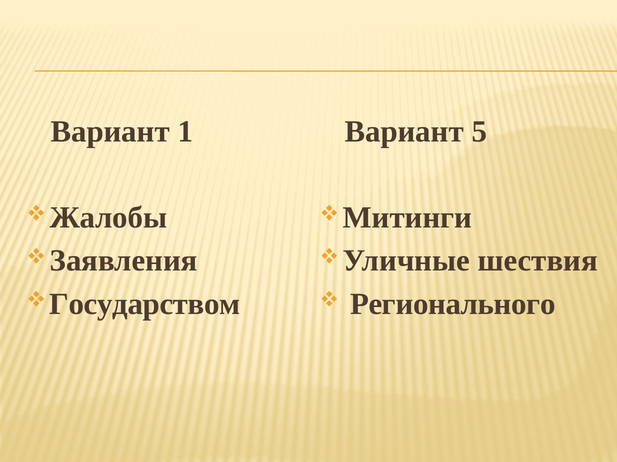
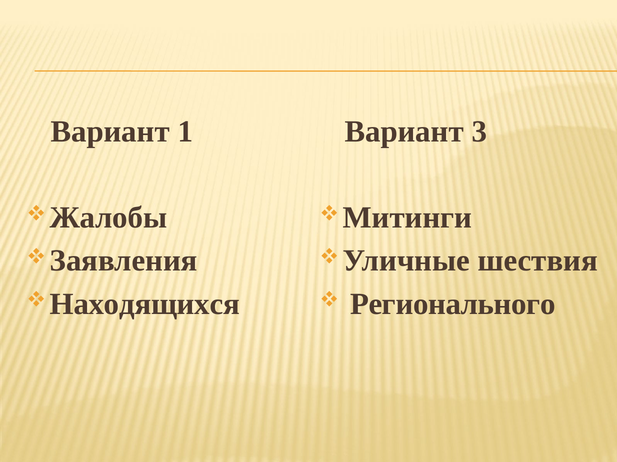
5: 5 -> 3 (479, 132)
Государством: Государством -> Находящихся (145, 304)
